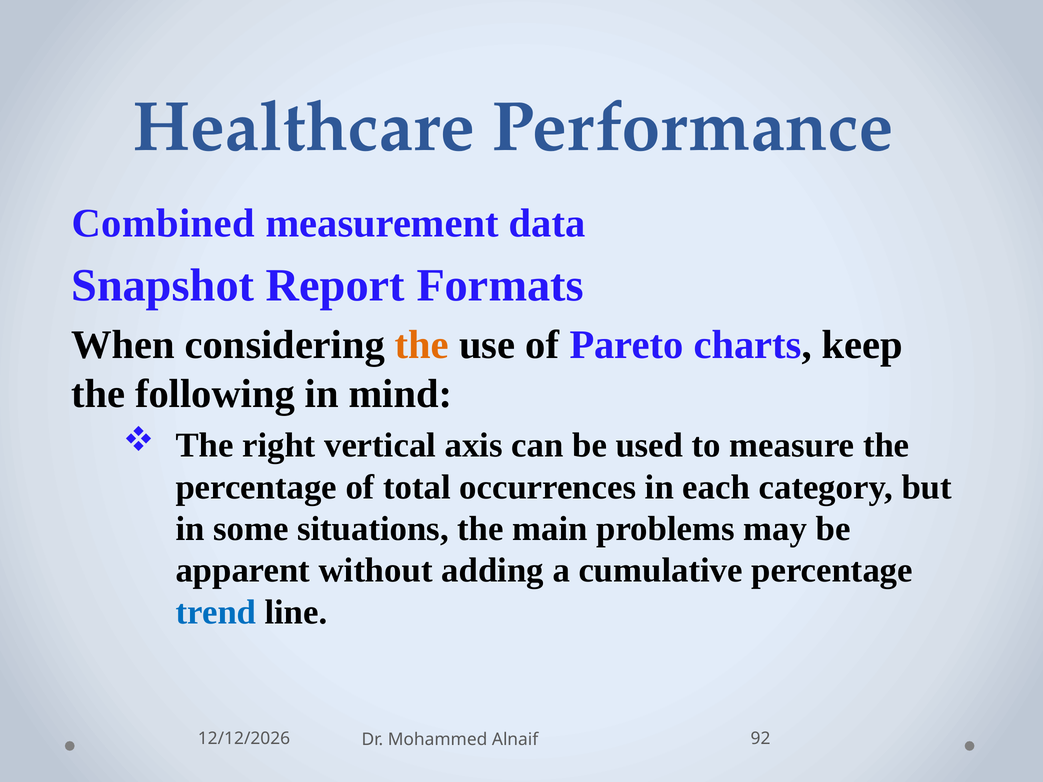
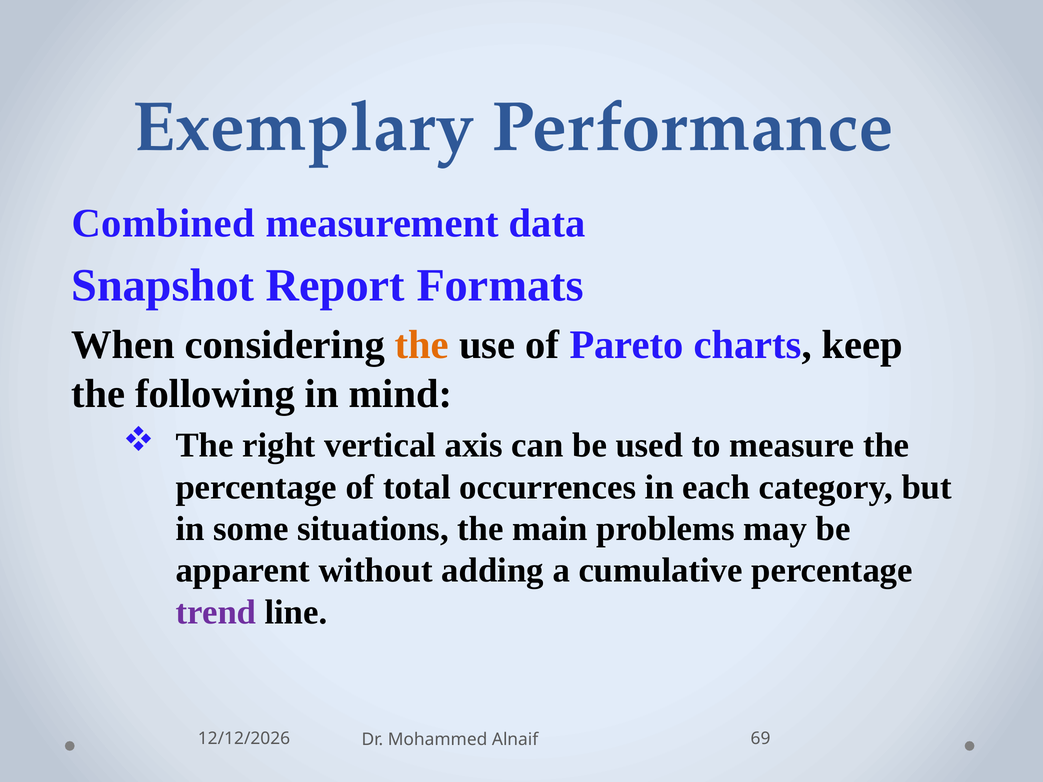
Healthcare: Healthcare -> Exemplary (303, 127)
trend colour: blue -> purple (216, 612)
92: 92 -> 69 (761, 739)
